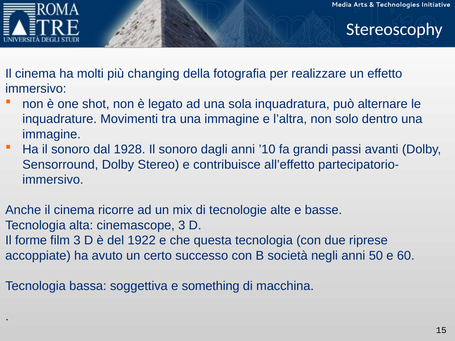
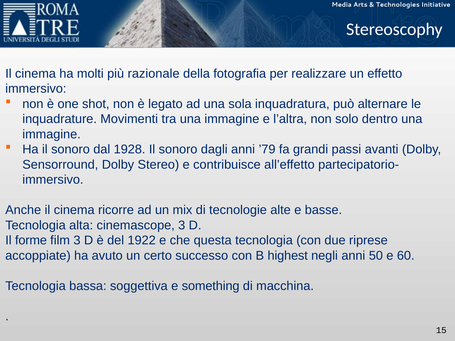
changing: changing -> razionale (154, 74)
’10: ’10 -> ’79 (267, 150)
società: società -> highest (288, 256)
